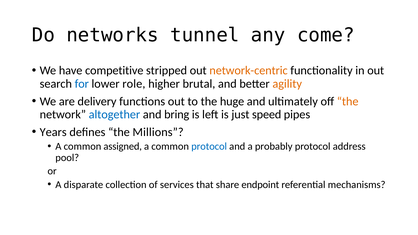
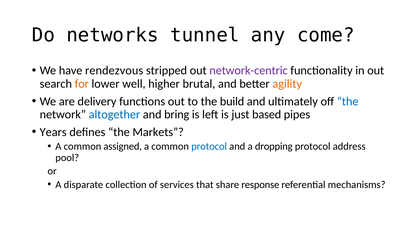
competitive: competitive -> rendezvous (114, 71)
network-centric colour: orange -> purple (249, 71)
for colour: blue -> orange (82, 84)
role: role -> well (134, 84)
huge: huge -> build (232, 101)
the colour: orange -> blue (348, 101)
speed: speed -> based (267, 115)
Millions: Millions -> Markets (158, 132)
probably: probably -> dropping (274, 146)
endpoint: endpoint -> response (260, 185)
